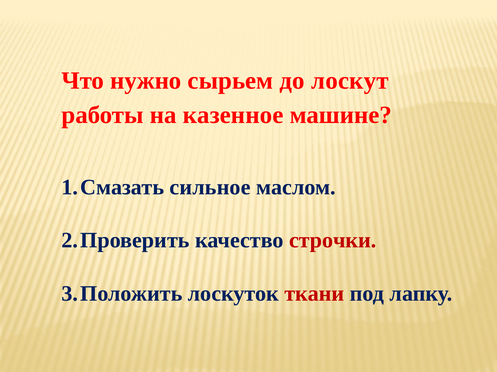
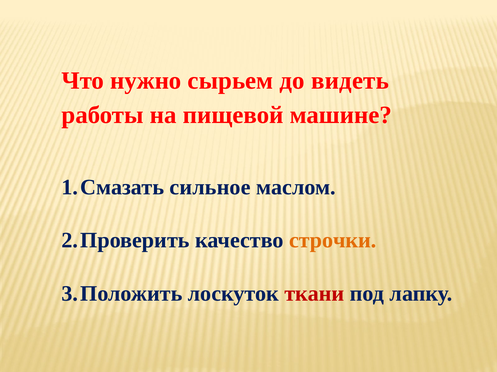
лоскут: лоскут -> видеть (350, 81)
казенное: казенное -> пищевой (233, 115)
строчки colour: red -> orange (333, 241)
